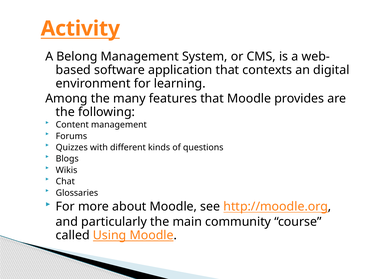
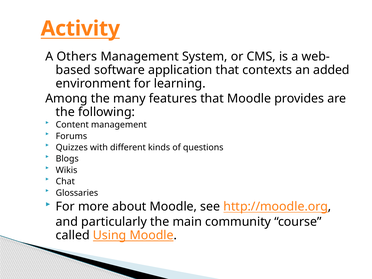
Belong: Belong -> Others (77, 57)
digital: digital -> added (331, 70)
